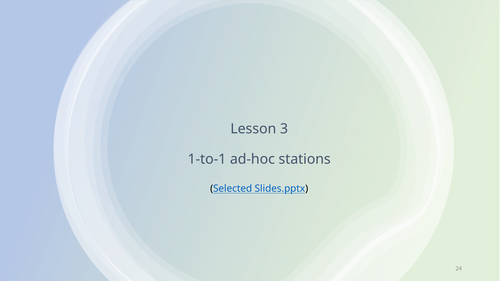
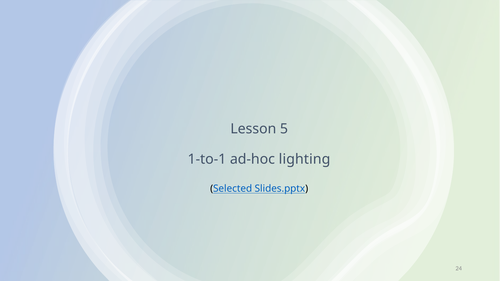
3: 3 -> 5 (284, 129)
stations: stations -> lighting (305, 159)
